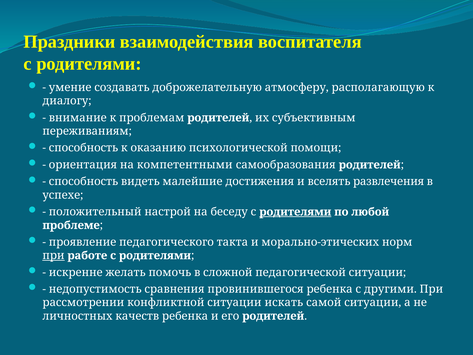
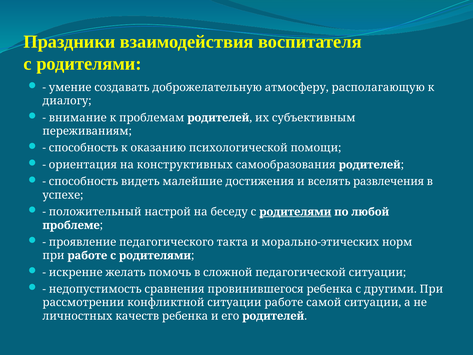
компетентными: компетентными -> конструктивных (185, 165)
при underline: present -> none (54, 255)
ситуации искать: искать -> работе (284, 302)
